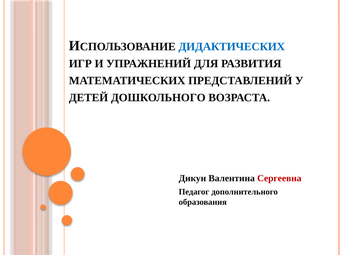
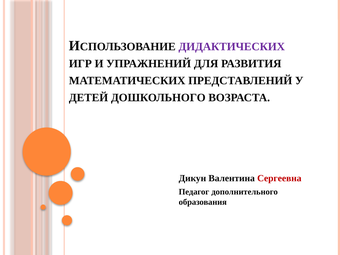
ДИДАКТИЧЕСКИХ colour: blue -> purple (232, 47)
